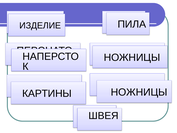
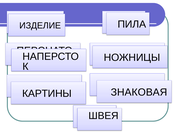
НОЖНИЦЫ: НОЖНИЦЫ -> ЗНАКОВАЯ (139, 92)
